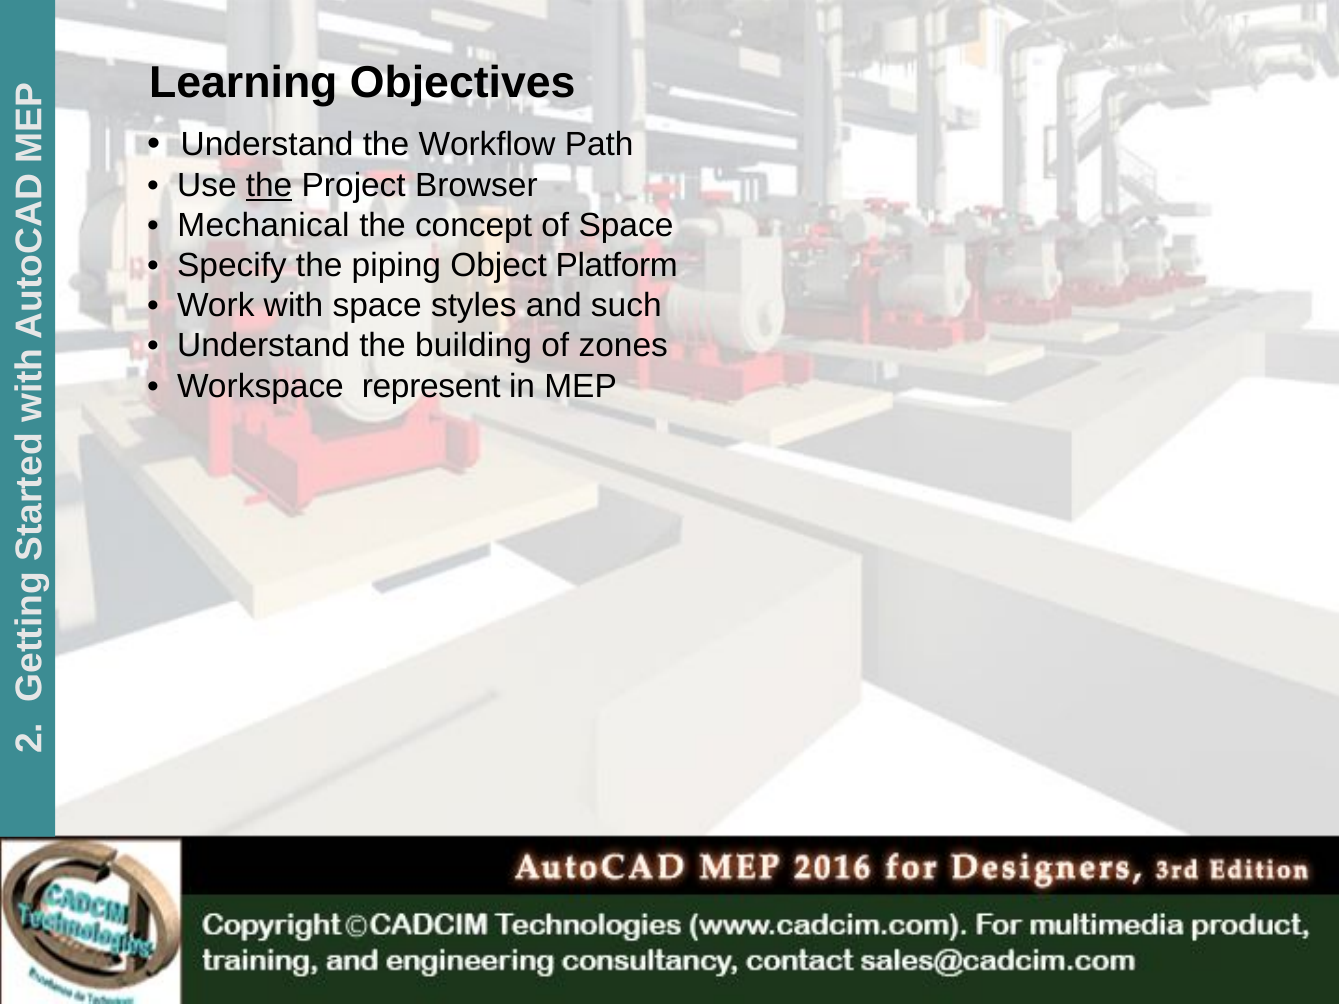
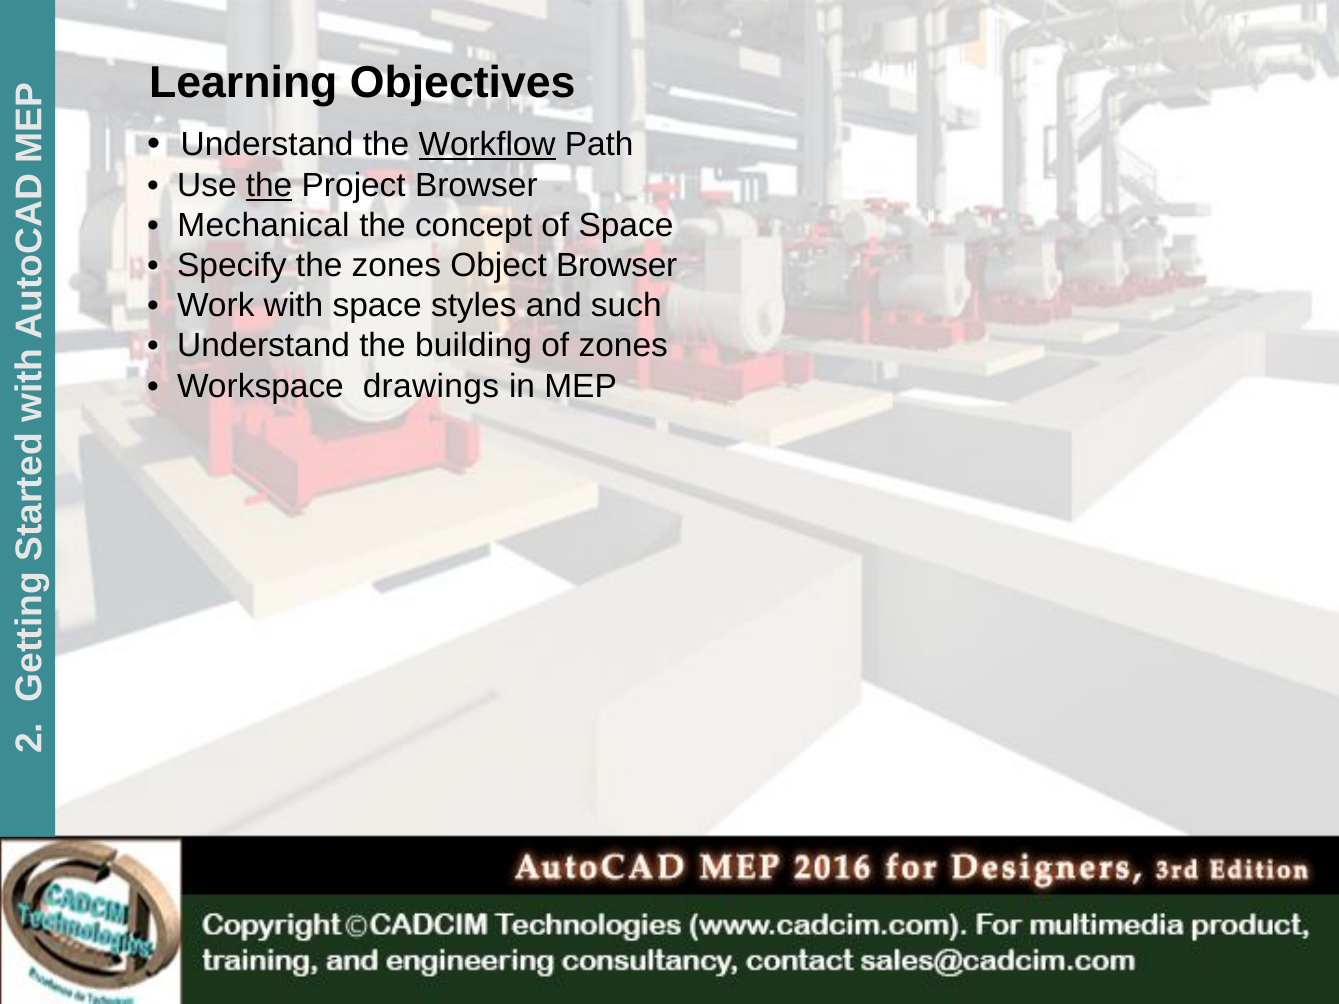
Workflow underline: none -> present (487, 144)
the piping: piping -> zones (396, 266)
Object Platform: Platform -> Browser (617, 266)
represent: represent -> drawings (431, 386)
